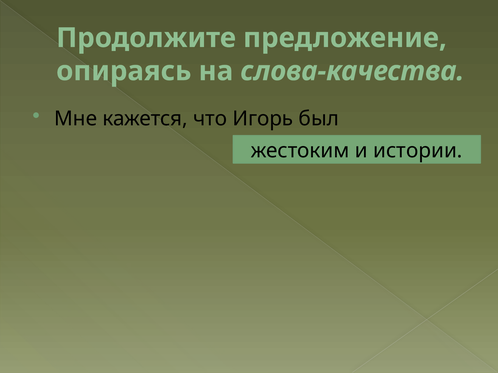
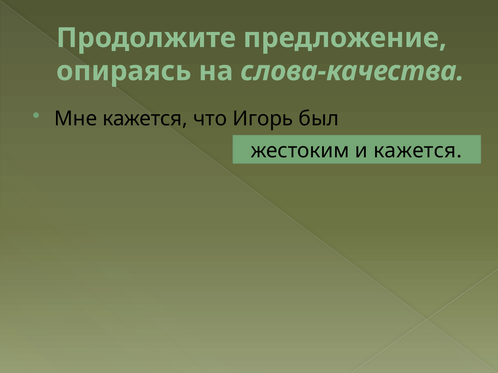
и истории: истории -> кажется (418, 151)
